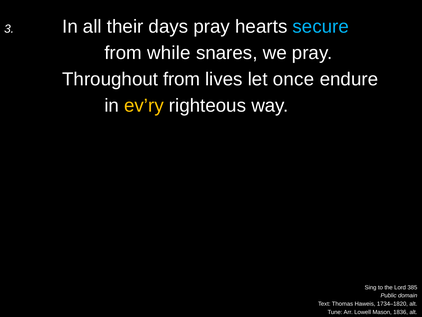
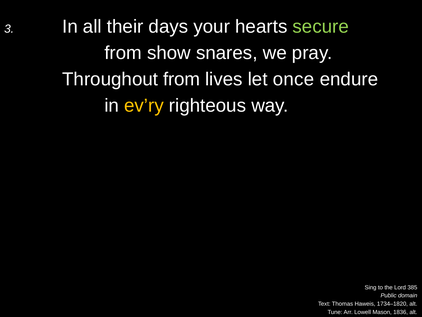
days pray: pray -> your (212, 27)
secure colour: light blue -> light green (321, 27)
while: while -> show (169, 53)
